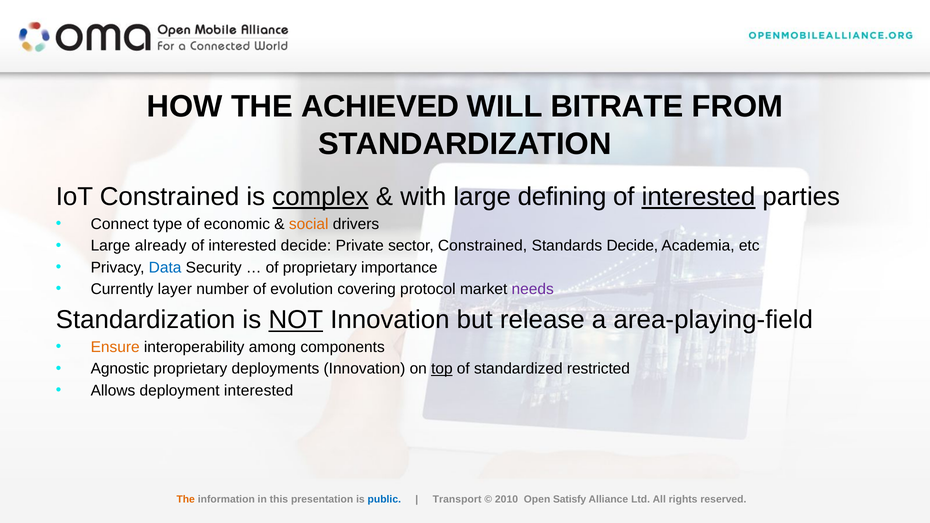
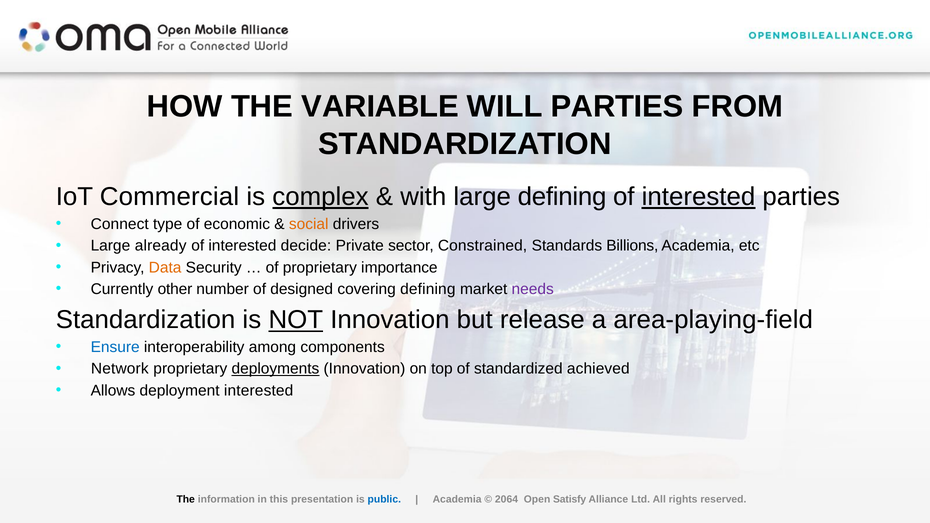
ACHIEVED: ACHIEVED -> VARIABLE (380, 107)
WILL BITRATE: BITRATE -> PARTIES (617, 107)
IoT Constrained: Constrained -> Commercial (169, 197)
Standards Decide: Decide -> Billions (632, 246)
Data colour: blue -> orange (165, 268)
layer: layer -> other (175, 289)
evolution: evolution -> designed (302, 289)
covering protocol: protocol -> defining (428, 289)
Ensure colour: orange -> blue (115, 347)
Agnostic: Agnostic -> Network (120, 369)
deployments underline: none -> present (275, 369)
top underline: present -> none (442, 369)
restricted: restricted -> achieved (598, 369)
The colour: orange -> black (186, 499)
Transport: Transport -> Academia (457, 499)
2010: 2010 -> 2064 (507, 499)
